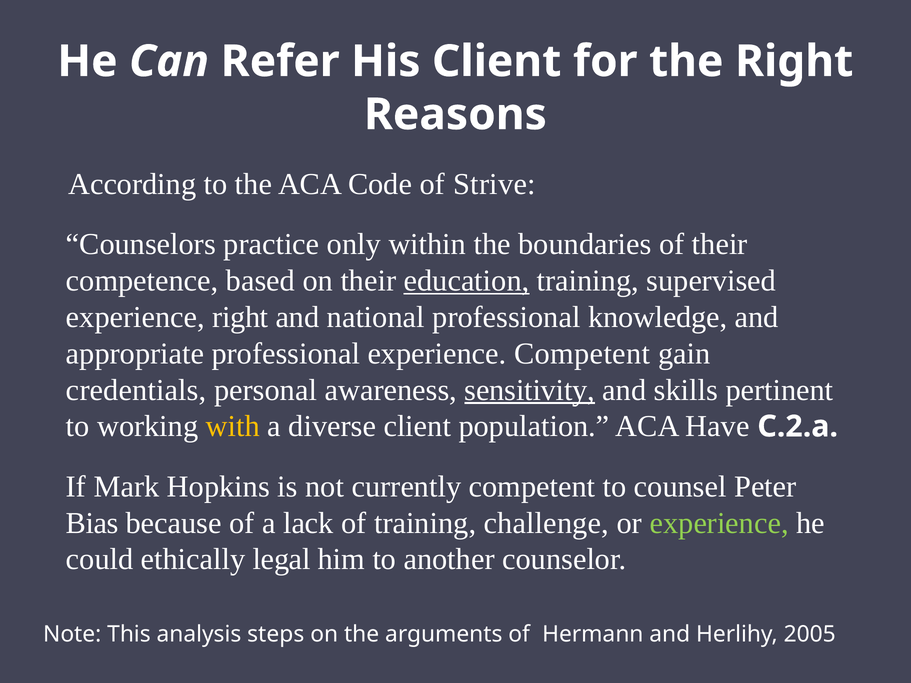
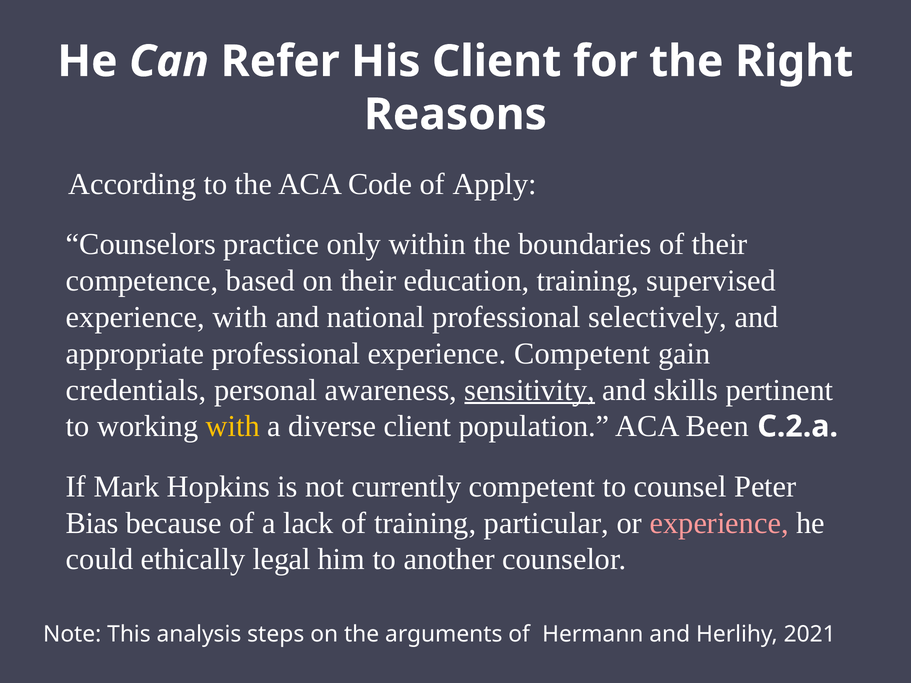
Strive: Strive -> Apply (495, 184)
education underline: present -> none (466, 281)
experience right: right -> with (240, 317)
knowledge: knowledge -> selectively (658, 317)
Have: Have -> Been (717, 427)
challenge: challenge -> particular (546, 523)
experience colour: light green -> pink (719, 523)
2005: 2005 -> 2021 (810, 635)
